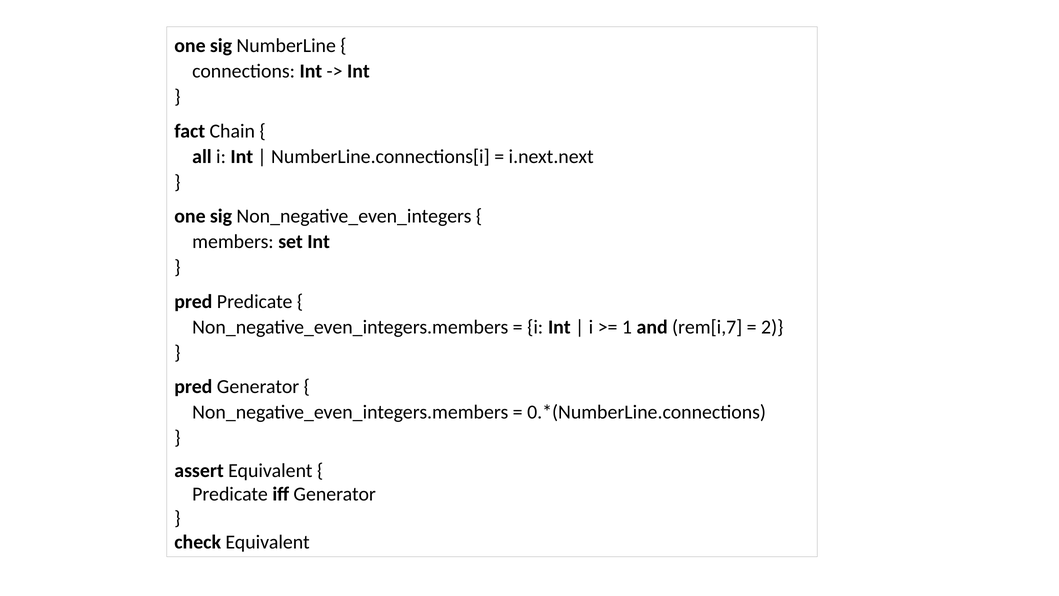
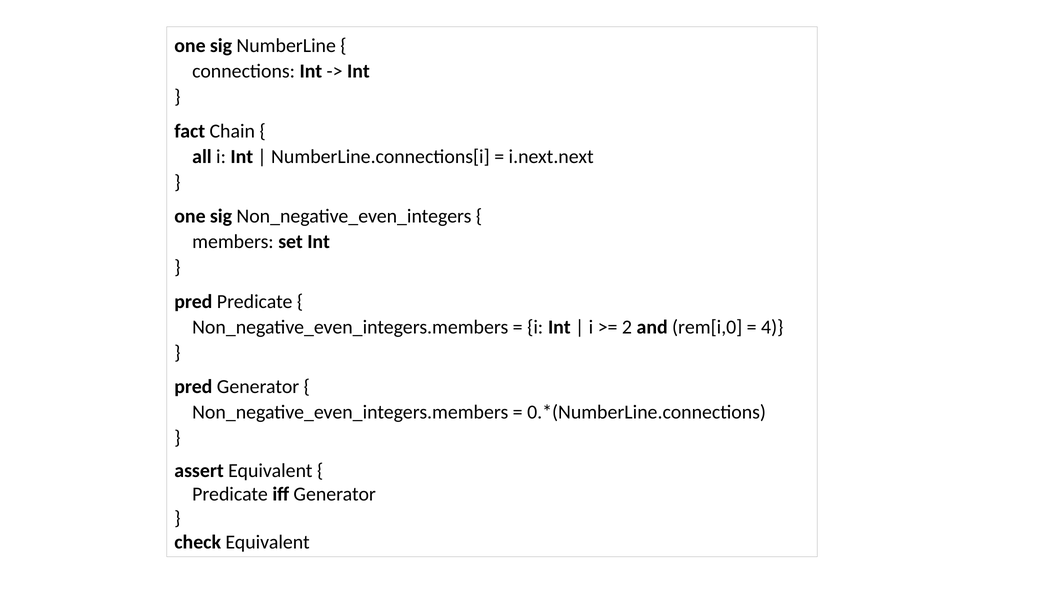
1: 1 -> 2 (627, 327)
rem[i,7: rem[i,7 -> rem[i,0 (707, 327)
2: 2 -> 4 (772, 327)
